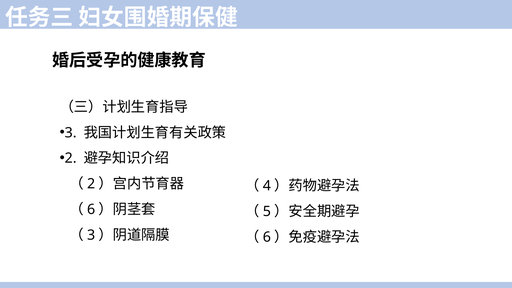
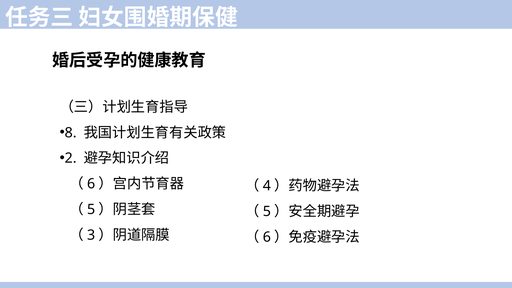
3: 3 -> 8 (71, 133)
2: 2 -> 6 (91, 184)
6: 6 -> 5 (91, 210)
